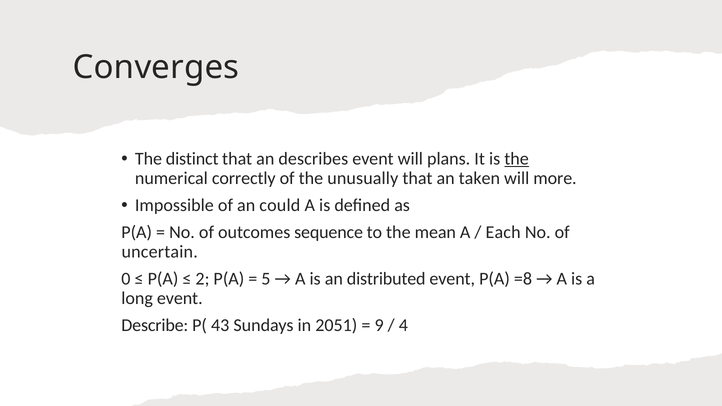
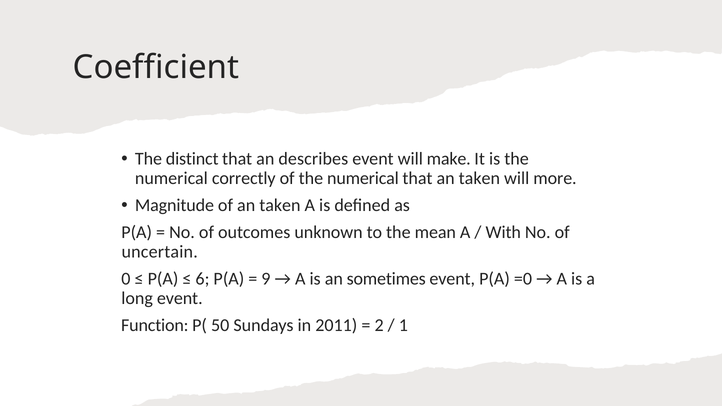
Converges: Converges -> Coefficient (156, 67)
plans: plans -> make (449, 159)
the underline: present -> none (517, 159)
of the unusually: unusually -> numerical (363, 178)
Impossible: Impossible -> Magnitude (174, 205)
of an could: could -> taken (280, 205)
sequence: sequence -> unknown (329, 232)
Each: Each -> With (503, 232)
2: 2 -> 6 (202, 279)
5: 5 -> 9 (266, 279)
distributed: distributed -> sometimes (386, 279)
=8: =8 -> =0 (523, 279)
Describe: Describe -> Function (155, 325)
43: 43 -> 50 (220, 325)
2051: 2051 -> 2011 (336, 325)
9: 9 -> 2 (379, 325)
4: 4 -> 1 (403, 325)
